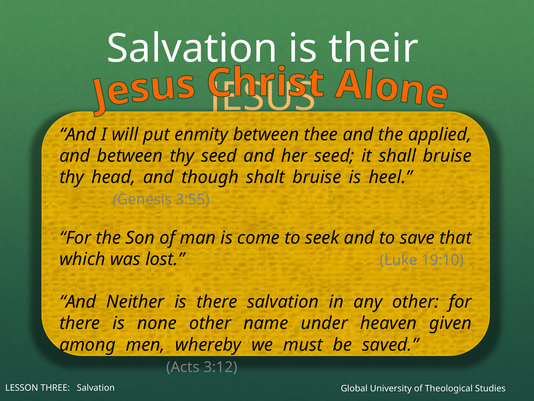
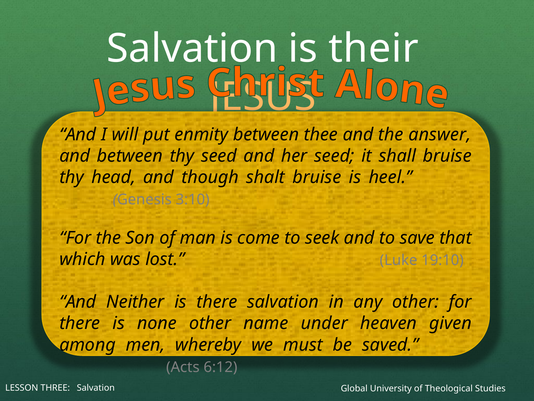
applied: applied -> answer (440, 134)
3:55: 3:55 -> 3:10 (193, 199)
3:12: 3:12 -> 6:12 (220, 367)
